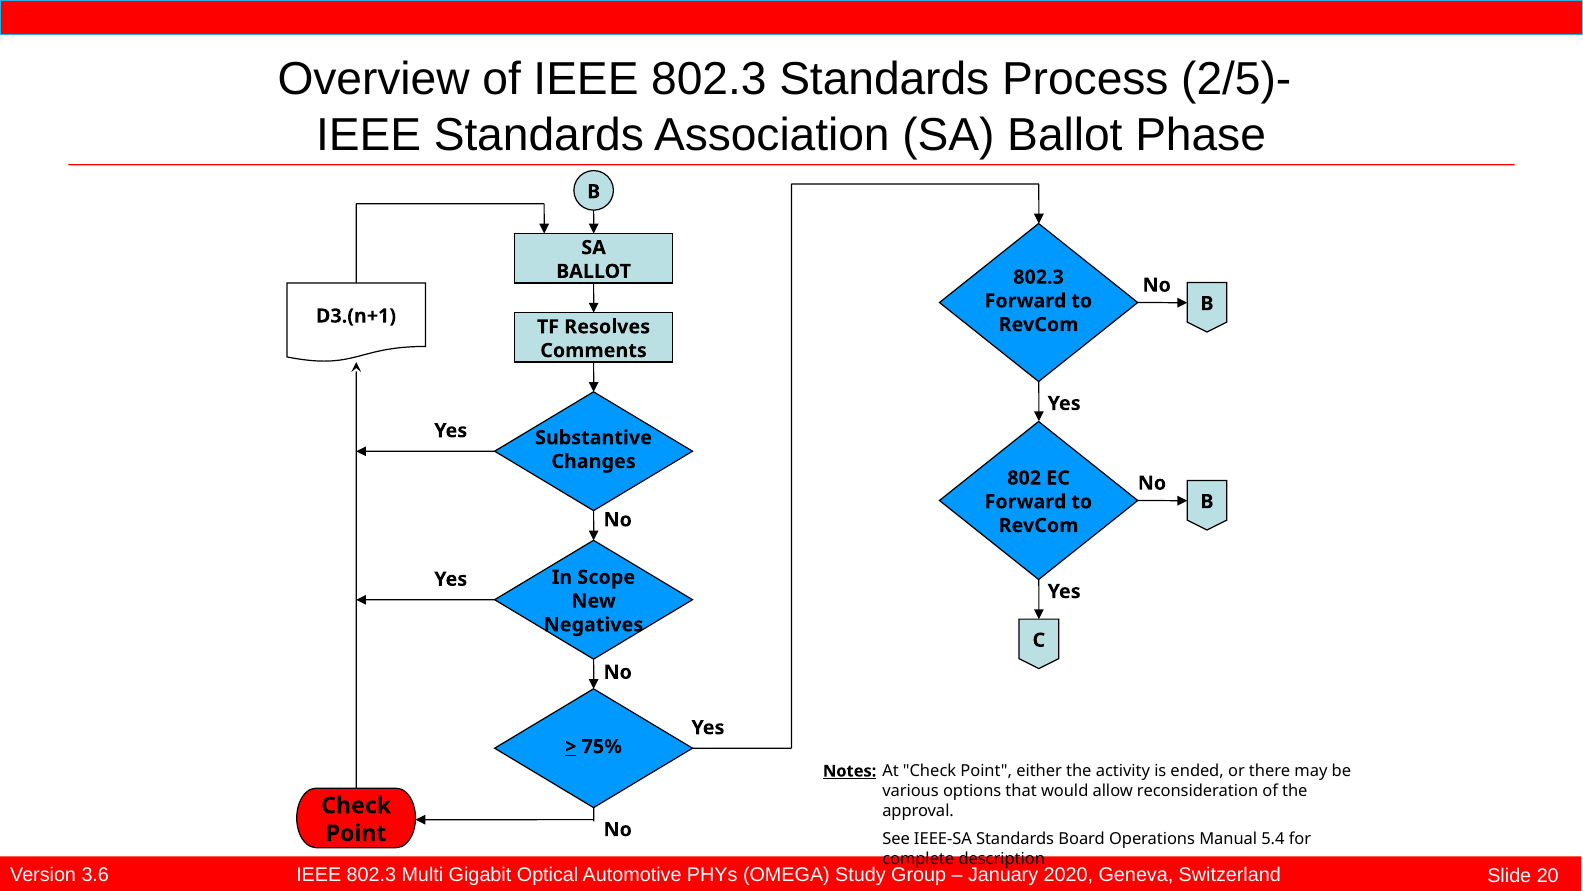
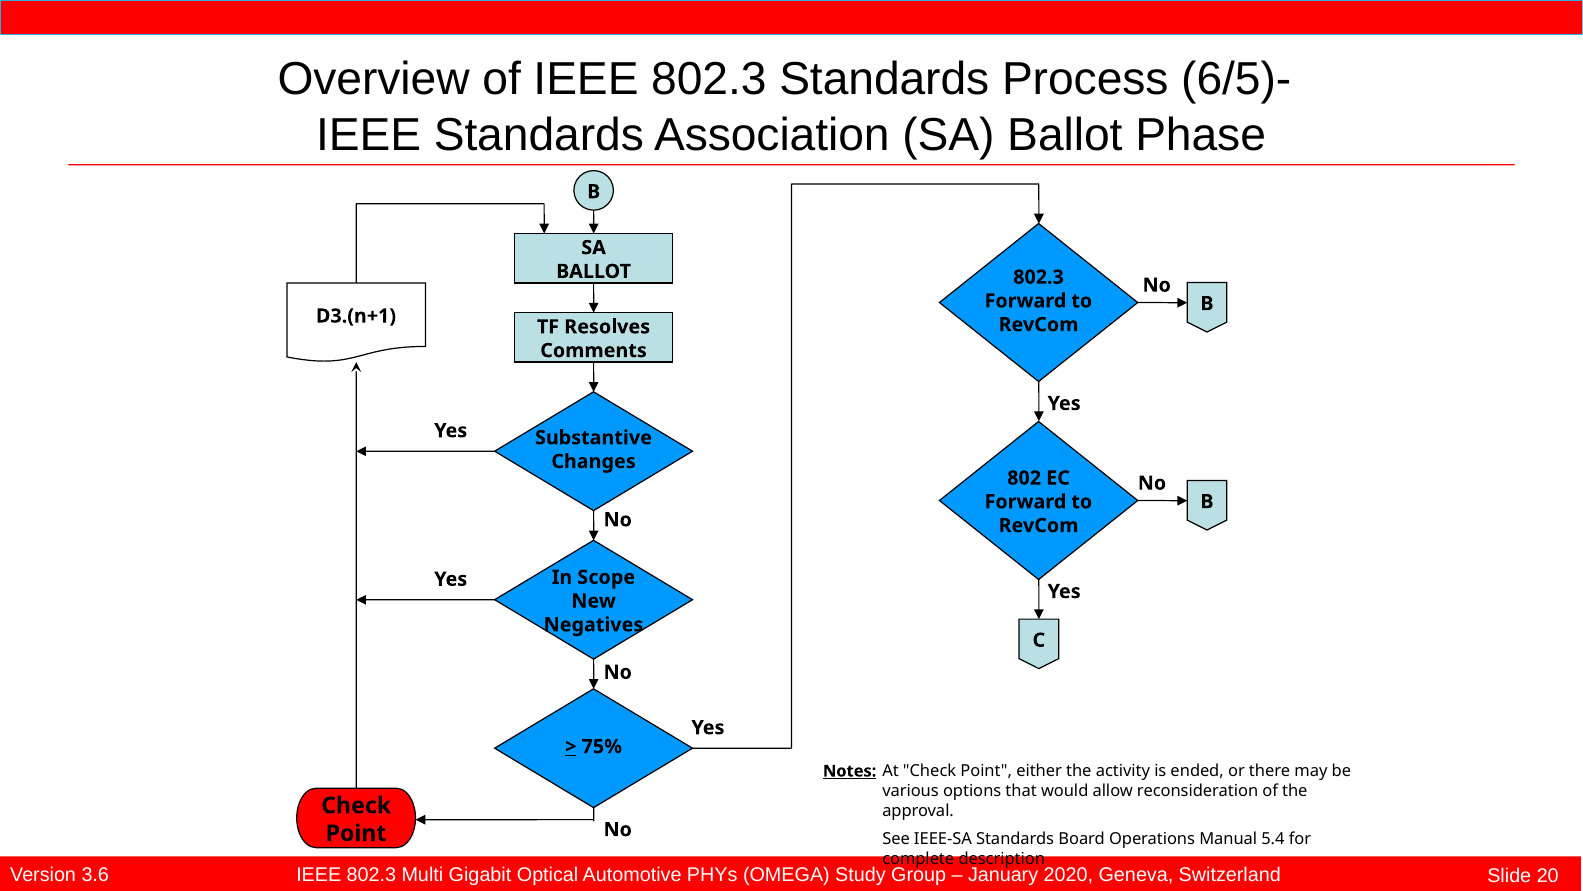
2/5)-: 2/5)- -> 6/5)- (1236, 79)
